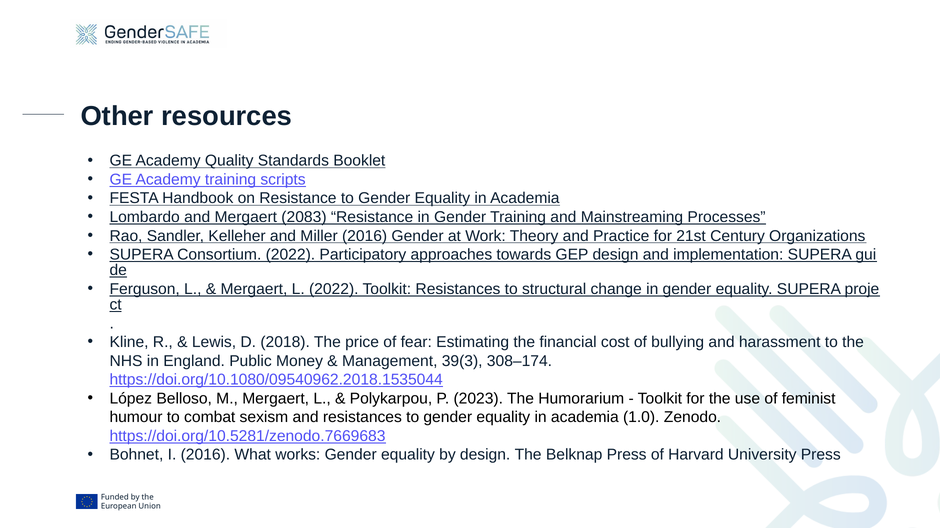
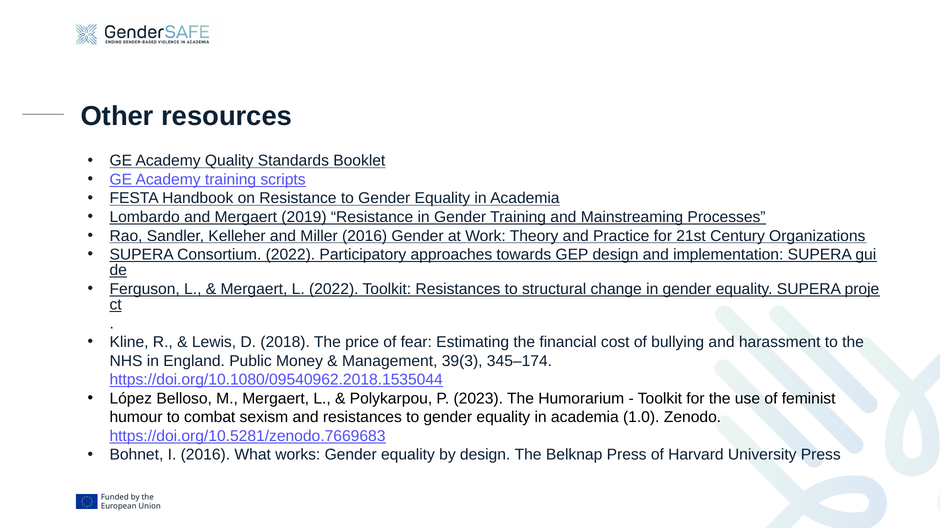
2083: 2083 -> 2019 (304, 217)
308–174: 308–174 -> 345–174 (519, 361)
